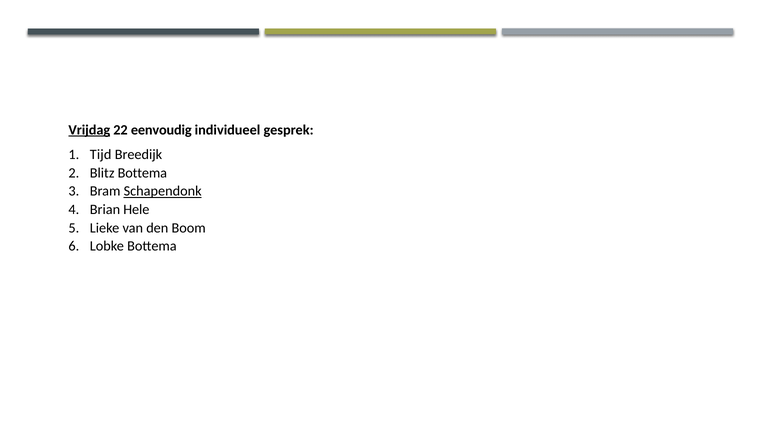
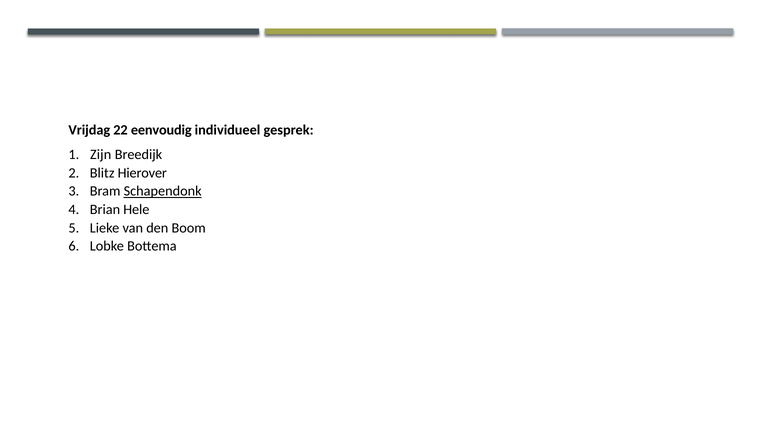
Vrijdag underline: present -> none (89, 130)
Tijd: Tijd -> Zijn (101, 155)
Blitz Bottema: Bottema -> Hierover (142, 173)
